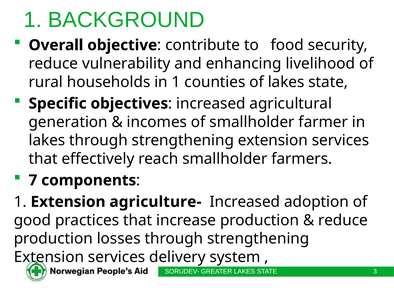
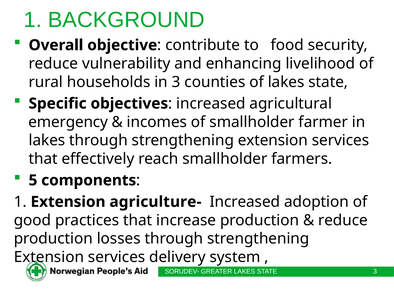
in 1: 1 -> 3 (176, 82)
generation: generation -> emergency (68, 122)
7: 7 -> 5 (33, 180)
